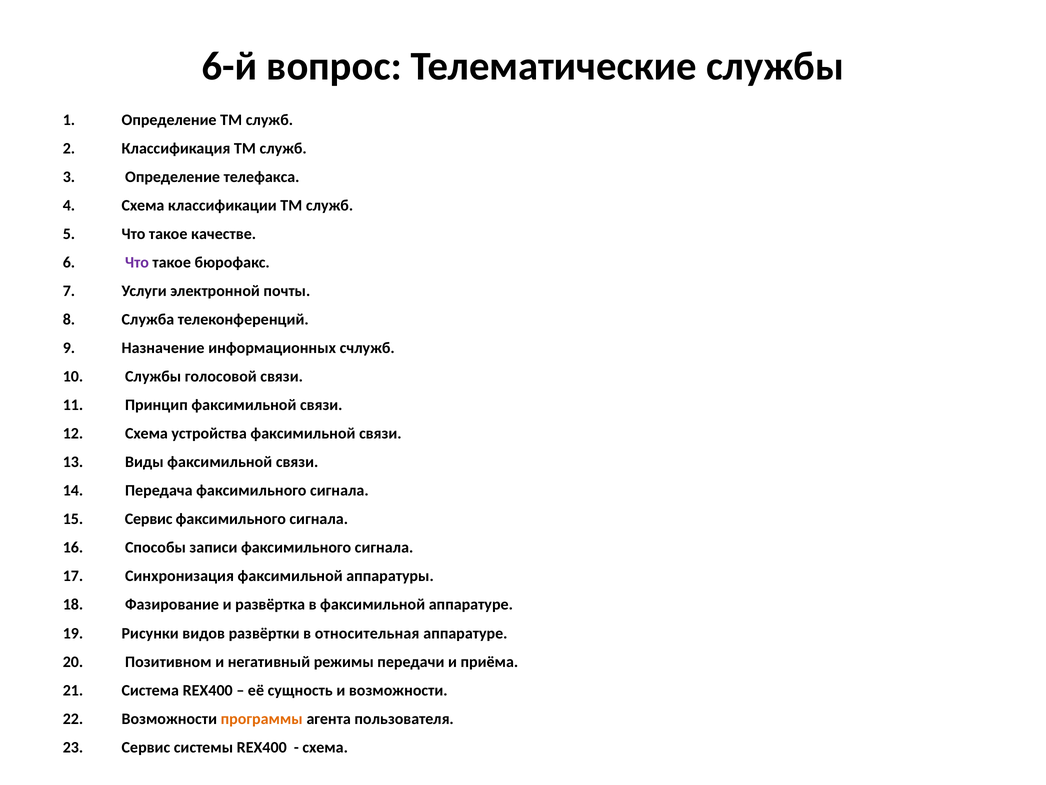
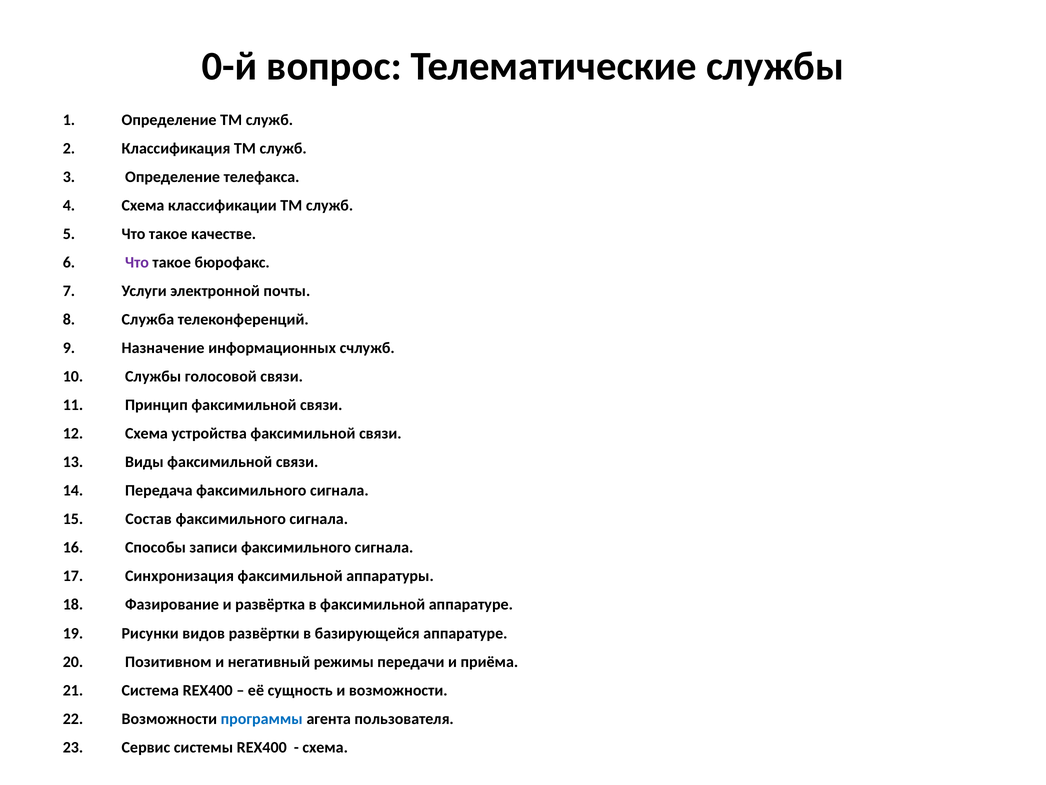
6-й: 6-й -> 0-й (230, 66)
Сервис: Сервис -> Состав (149, 519)
относительная: относительная -> базирующейся (367, 633)
программы colour: orange -> blue (262, 718)
